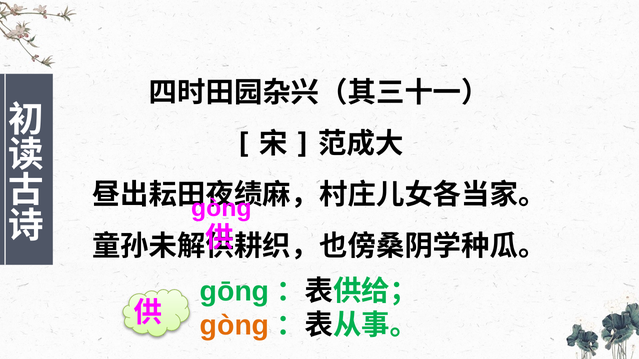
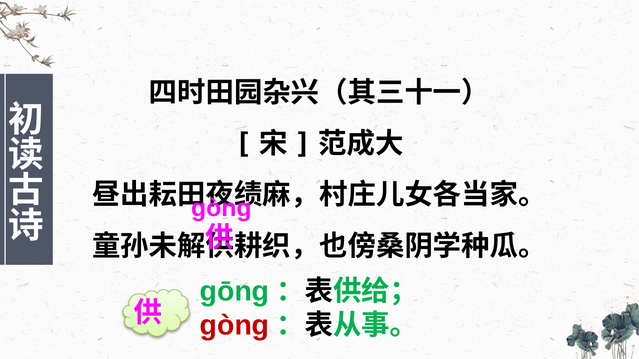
ɡònɡ colour: orange -> red (235, 326)
